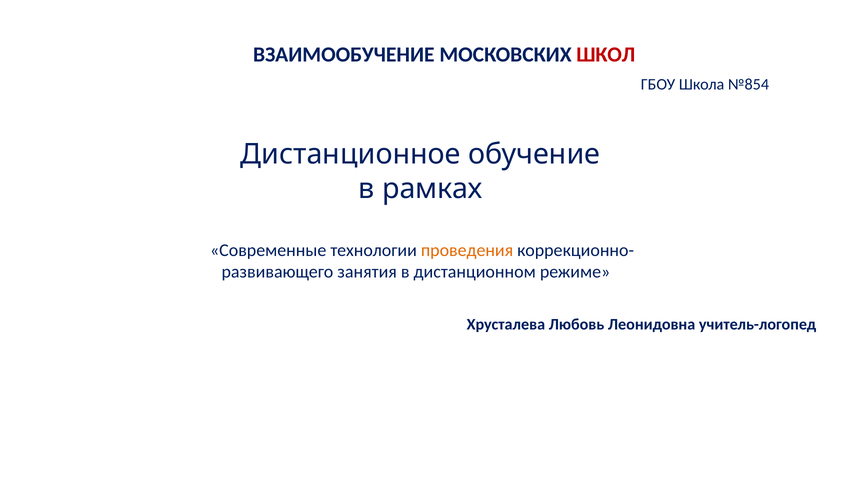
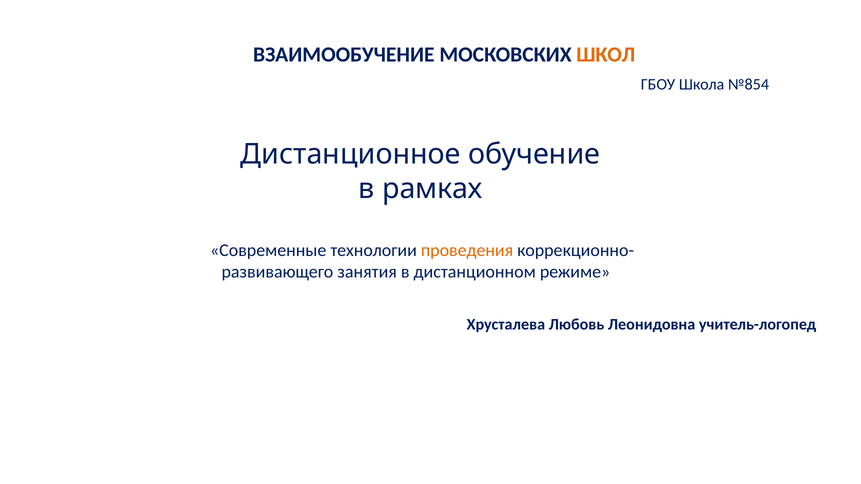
ШКОЛ colour: red -> orange (606, 55)
